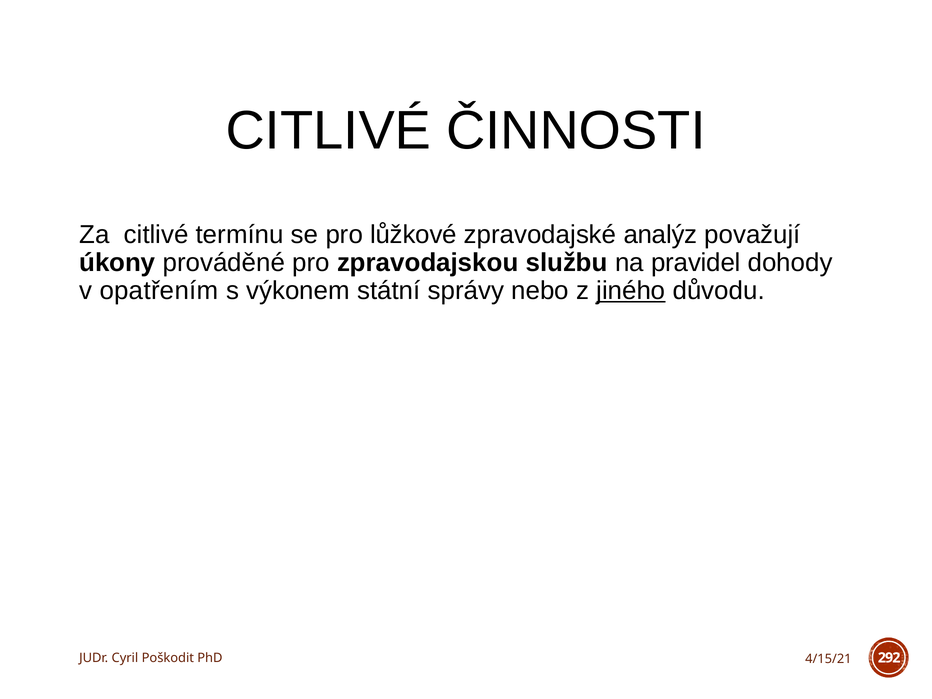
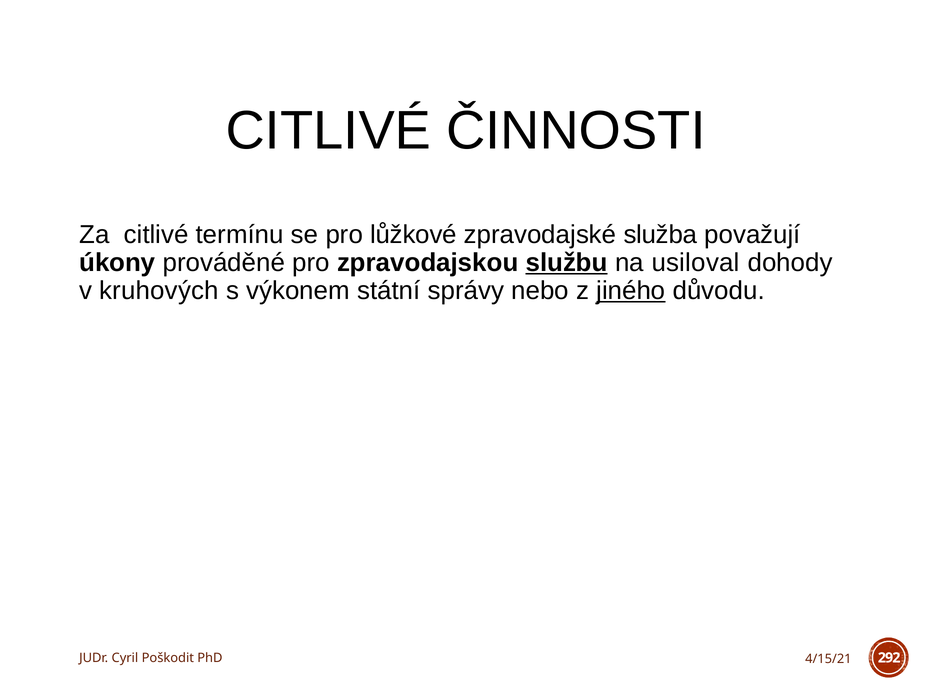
analýz: analýz -> služba (660, 235)
službu underline: none -> present (567, 263)
pravidel: pravidel -> usiloval (696, 263)
opatřením: opatřením -> kruhových (159, 291)
